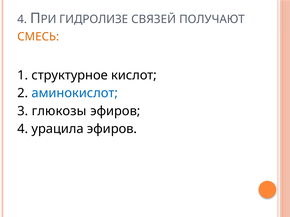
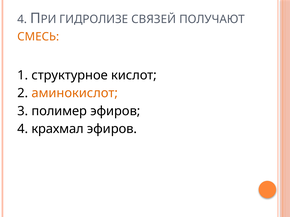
аминокислот colour: blue -> orange (75, 93)
глюкозы: глюкозы -> полимер (59, 111)
урацила: урацила -> крахмал (58, 129)
